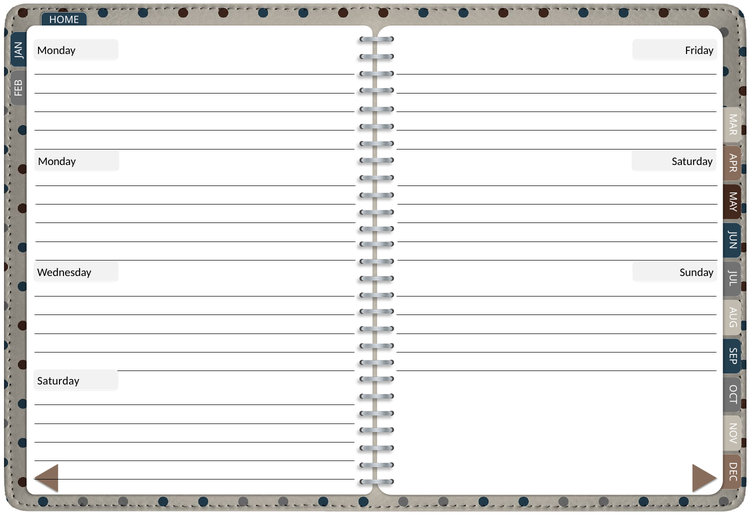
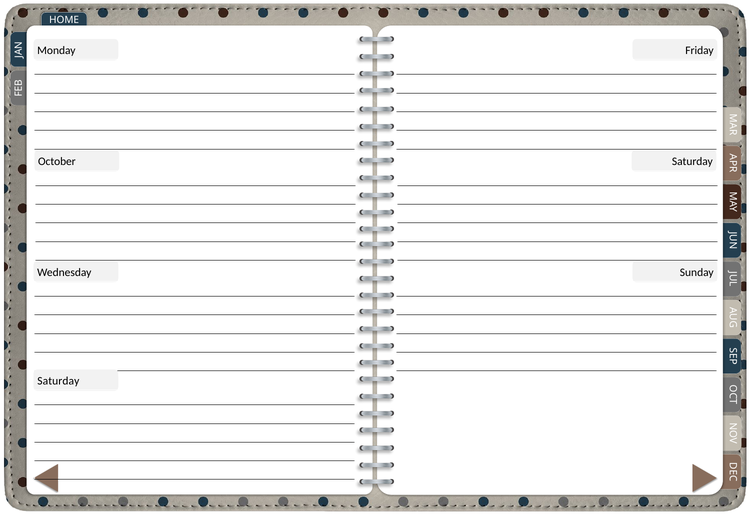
Monday: Monday -> October (57, 162)
